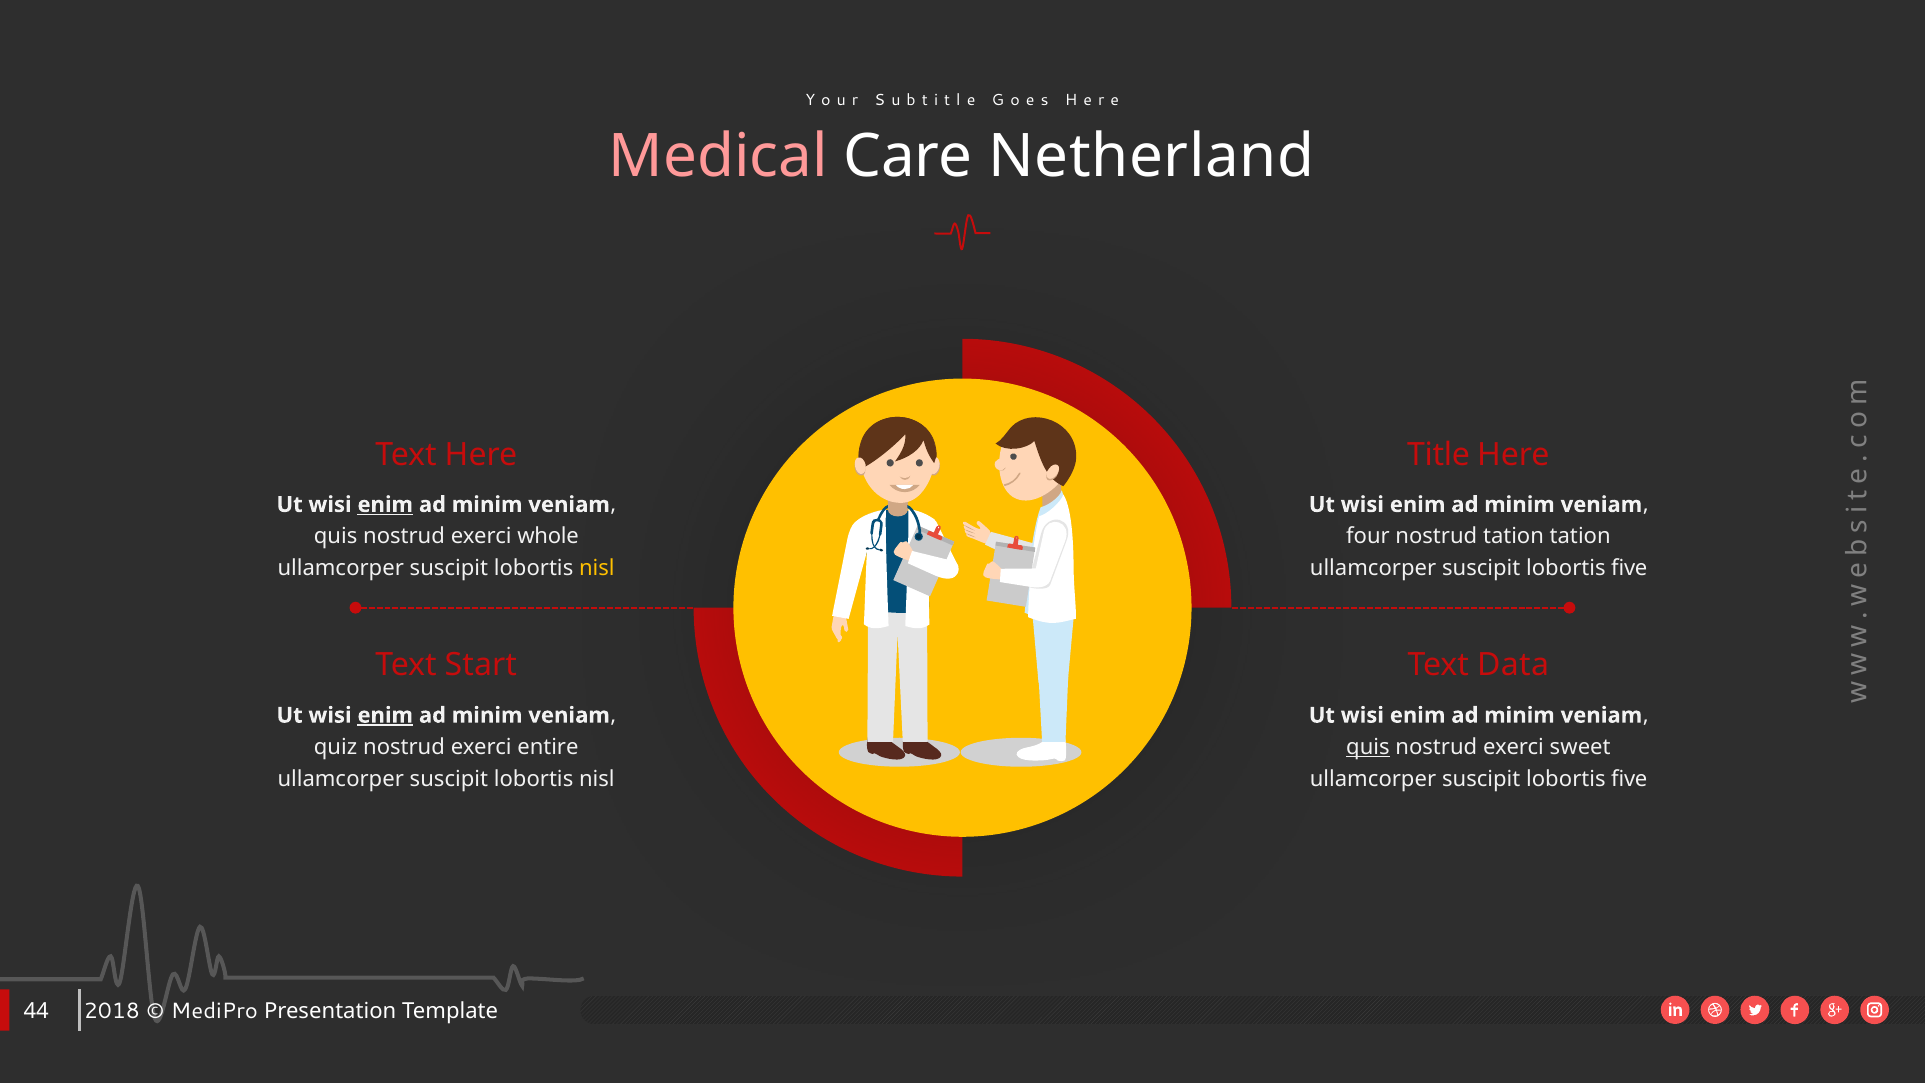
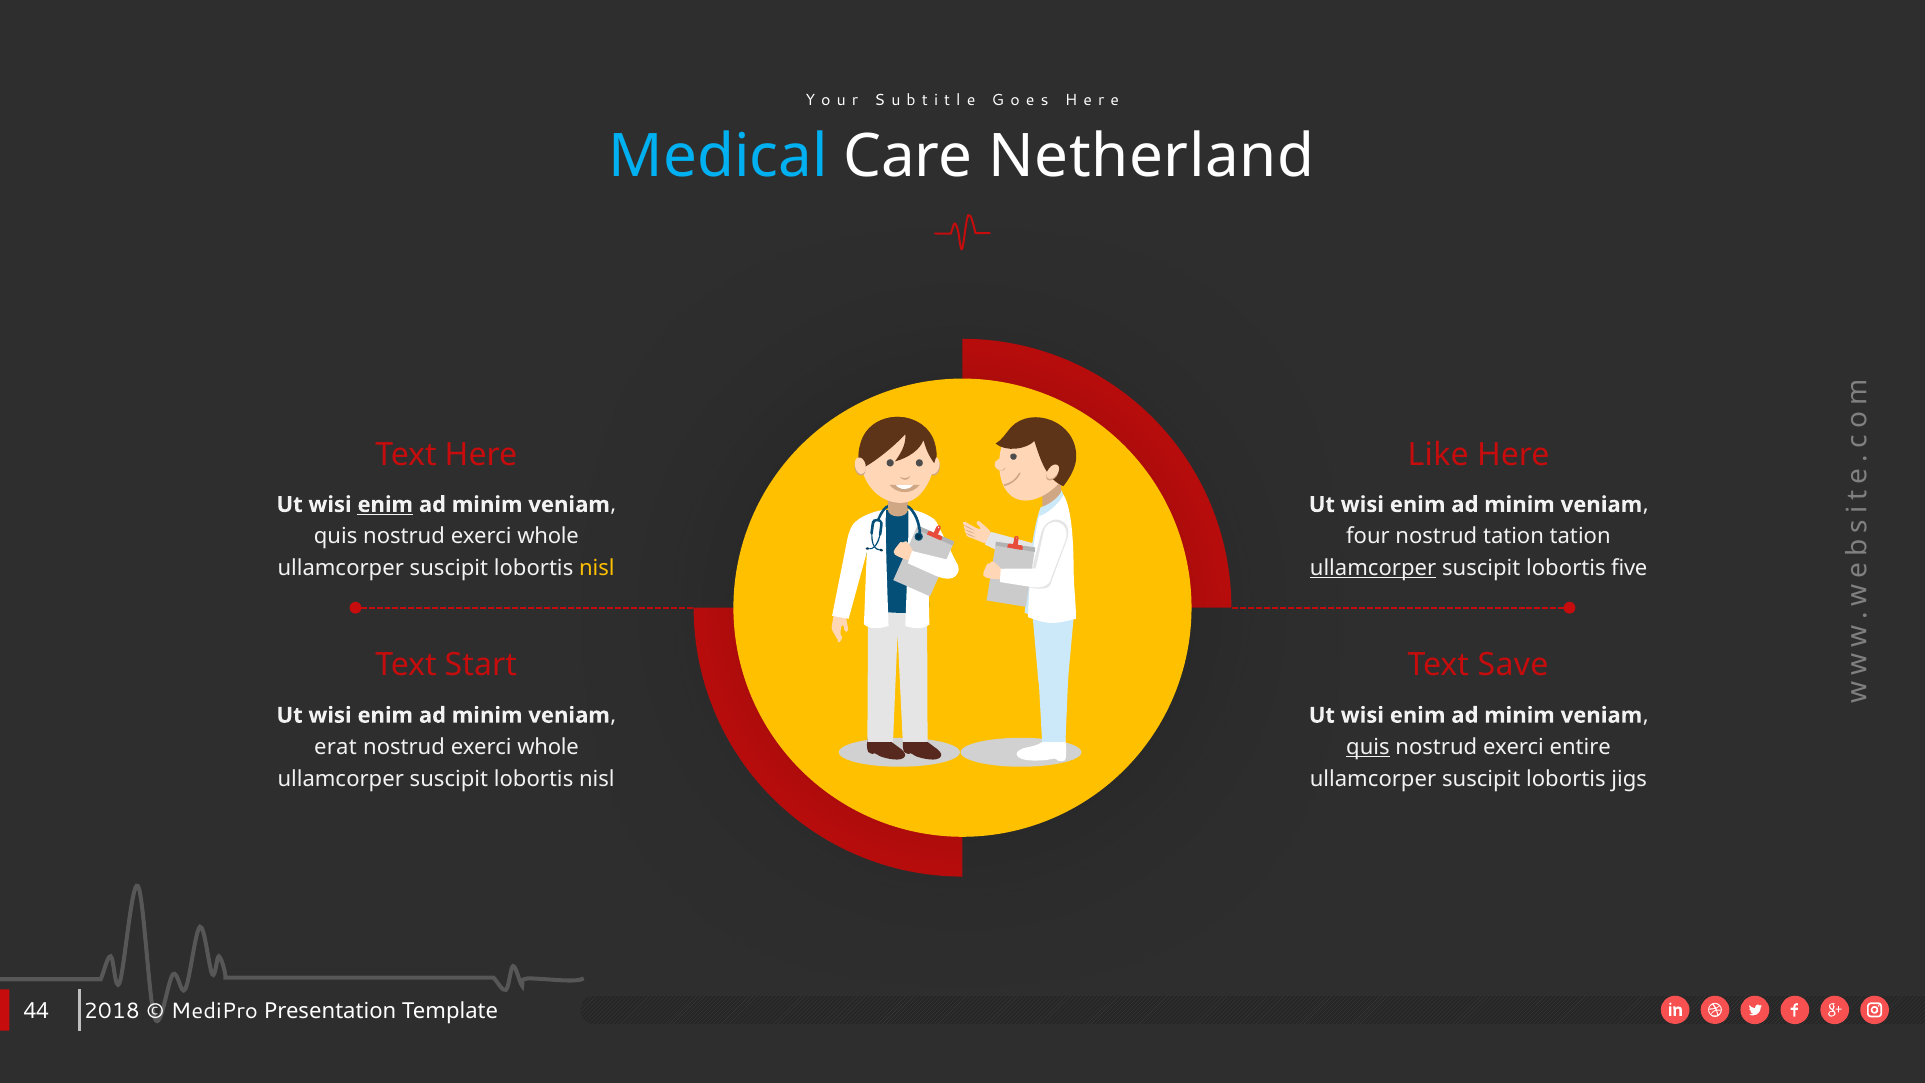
Medical colour: pink -> light blue (718, 157)
Title: Title -> Like (1438, 454)
ullamcorper underline: none -> present (1373, 568)
Data: Data -> Save (1513, 665)
enim underline: present -> none (385, 715)
quiz: quiz -> erat (336, 747)
entire: entire -> whole (548, 747)
sweet: sweet -> entire (1580, 747)
five: five -> jigs (1629, 779)
